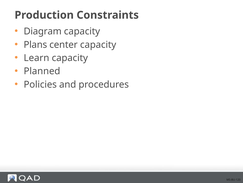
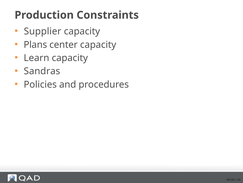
Diagram: Diagram -> Supplier (43, 31)
Planned: Planned -> Sandras (42, 71)
